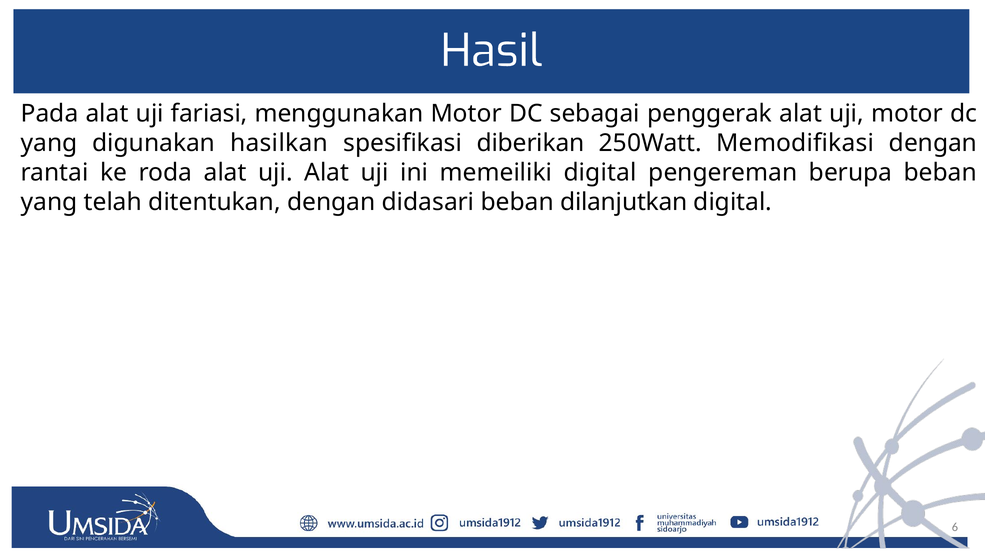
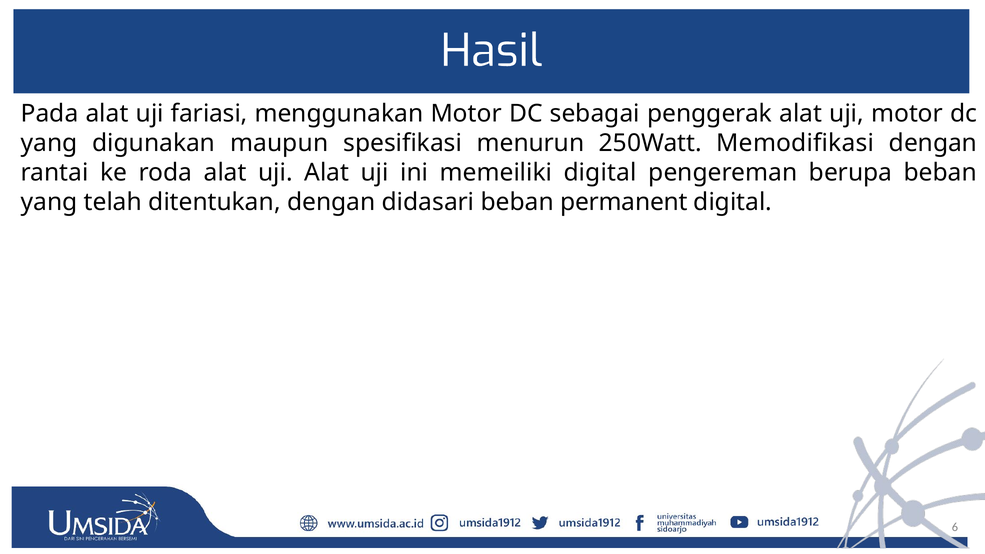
hasilkan: hasilkan -> maupun (279, 143)
diberikan: diberikan -> menurun (531, 143)
dilanjutkan: dilanjutkan -> permanent (624, 202)
